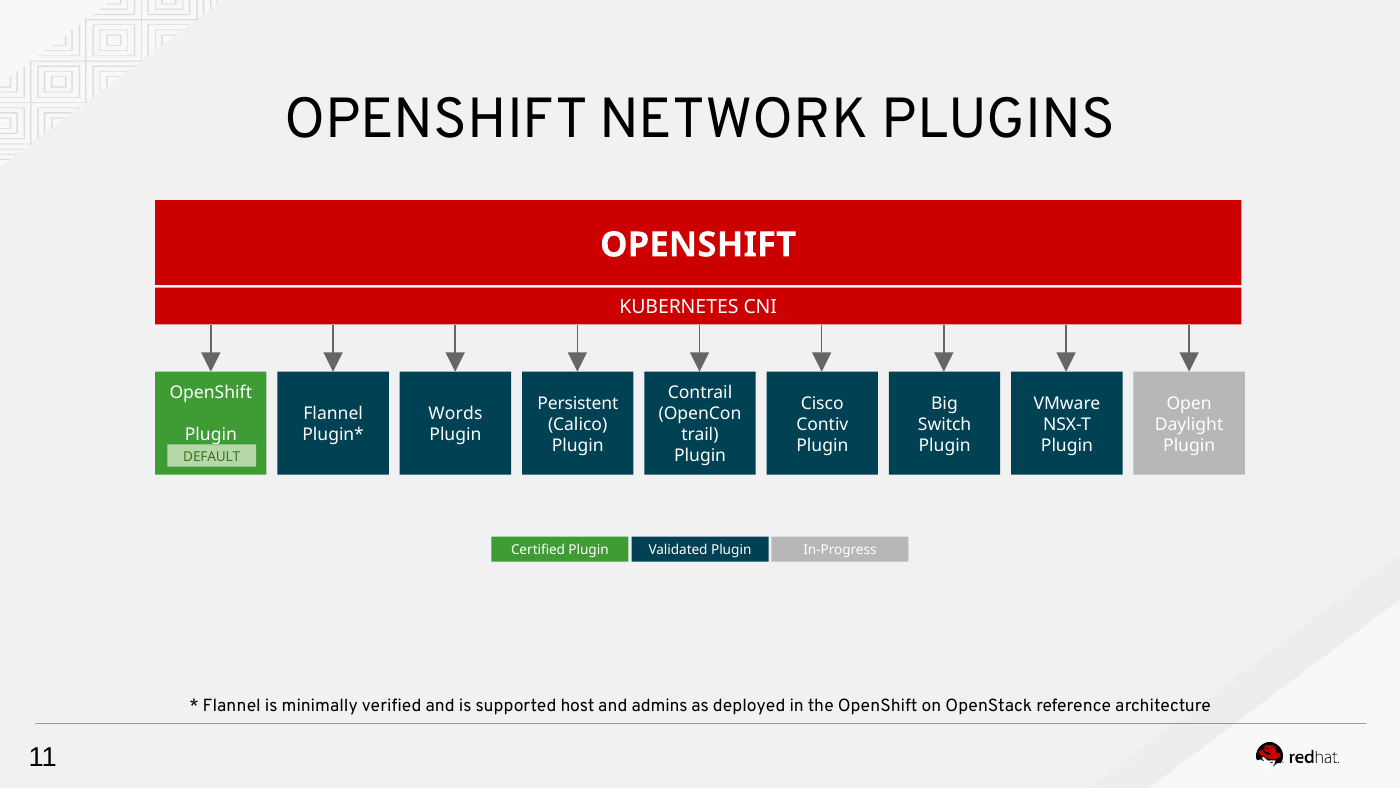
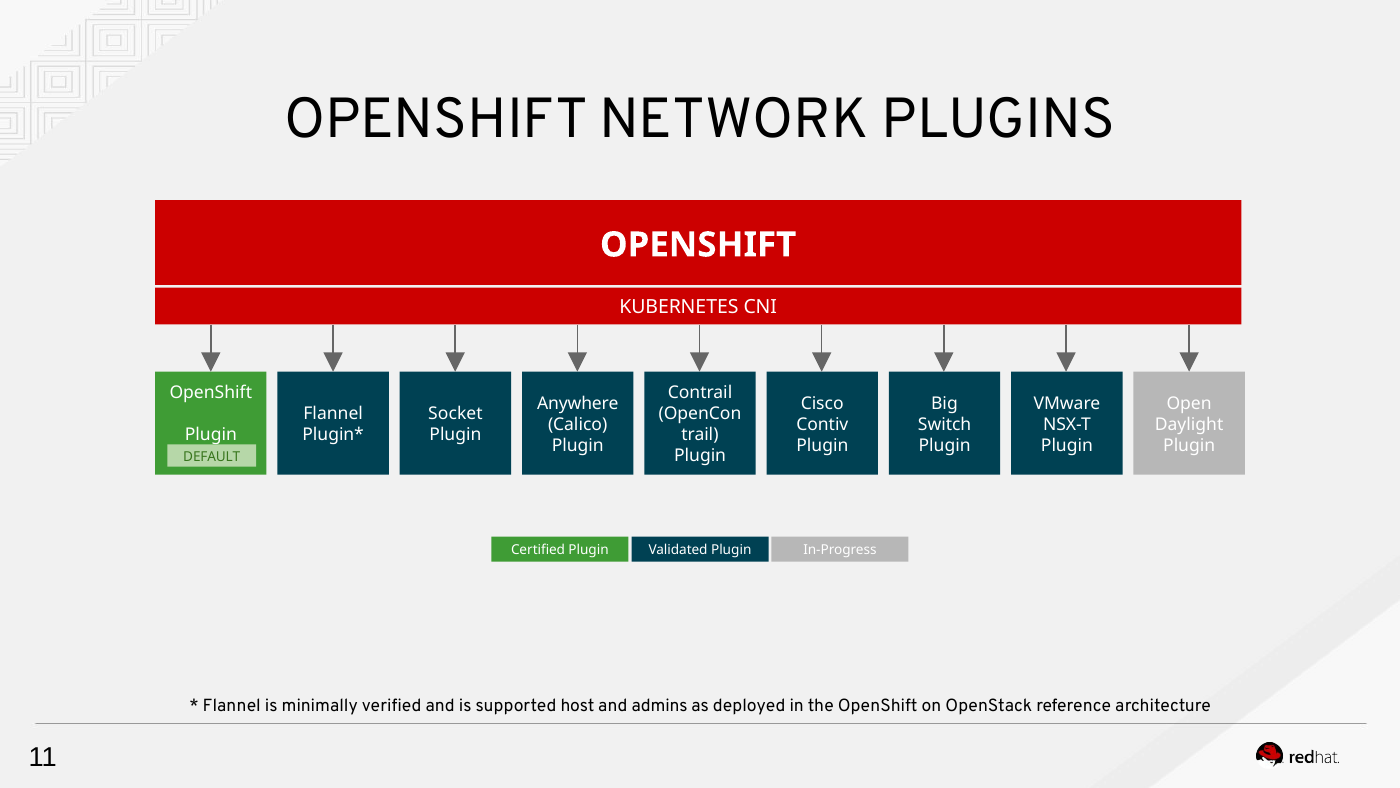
Persistent: Persistent -> Anywhere (578, 403)
Words: Words -> Socket (455, 414)
